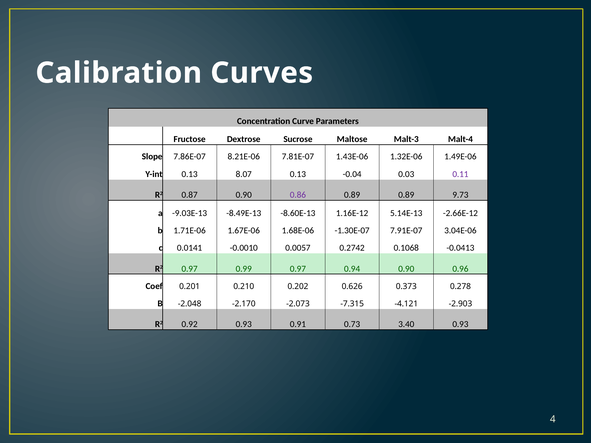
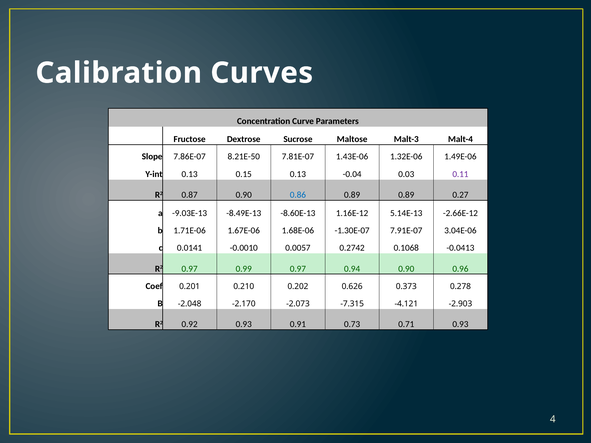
8.21E-06: 8.21E-06 -> 8.21E-50 (244, 157)
8.07: 8.07 -> 0.15 (244, 174)
0.86 colour: purple -> blue (298, 195)
9.73: 9.73 -> 0.27 (460, 195)
3.40: 3.40 -> 0.71 (406, 324)
